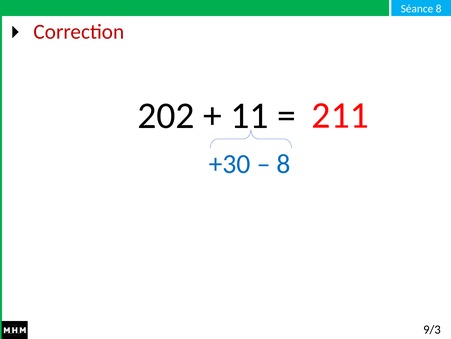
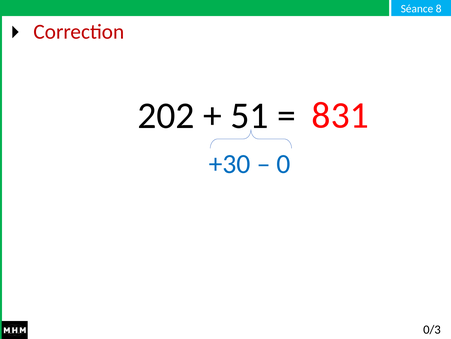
11: 11 -> 51 (249, 115)
211: 211 -> 831 (340, 115)
8: 8 -> 0 (284, 164)
9/3: 9/3 -> 0/3 (432, 329)
